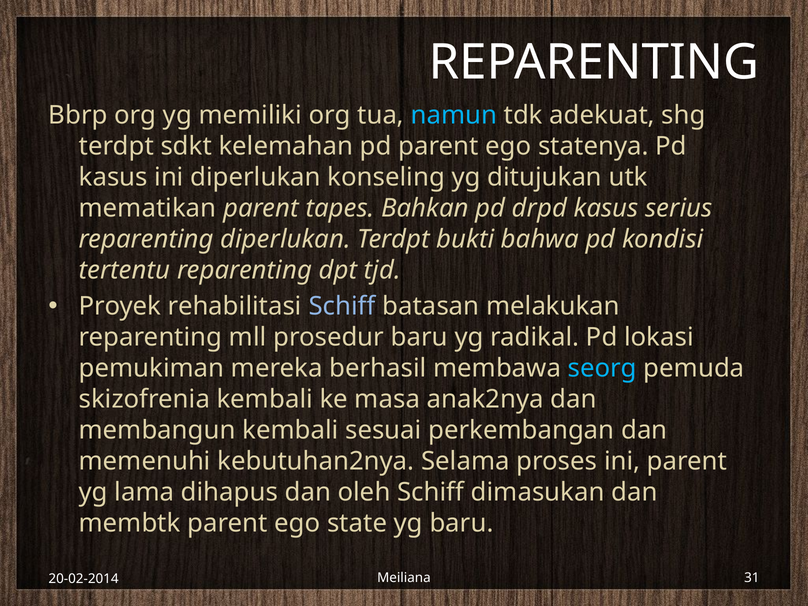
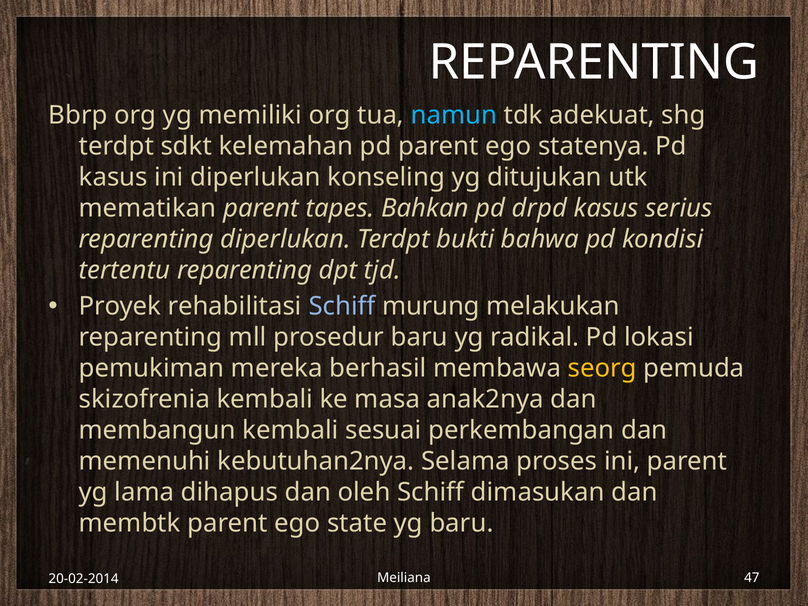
batasan: batasan -> murung (431, 306)
seorg colour: light blue -> yellow (602, 368)
31: 31 -> 47 (752, 578)
